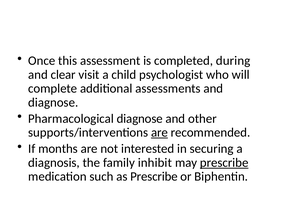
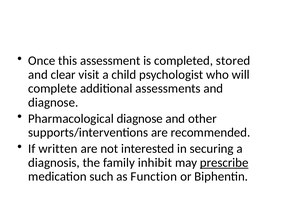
during: during -> stored (233, 61)
are underline: present -> none (159, 132)
months: months -> written (58, 149)
as Prescribe: Prescribe -> Function (154, 176)
